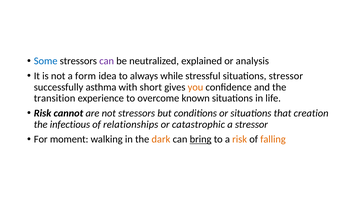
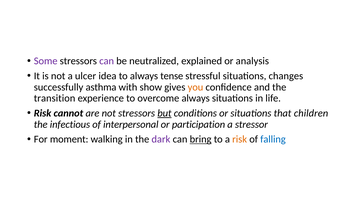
Some colour: blue -> purple (46, 61)
form: form -> ulcer (86, 76)
while: while -> tense (172, 76)
situations stressor: stressor -> changes (286, 76)
short: short -> show (151, 87)
overcome known: known -> always (196, 98)
but underline: none -> present (164, 113)
creation: creation -> children (311, 113)
relationships: relationships -> interpersonal (131, 125)
catastrophic: catastrophic -> participation (199, 125)
dark colour: orange -> purple (161, 139)
falling colour: orange -> blue (273, 139)
